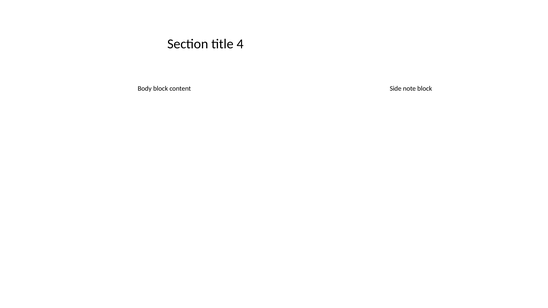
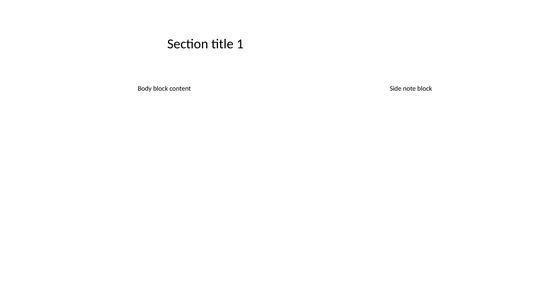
4: 4 -> 1 (240, 44)
